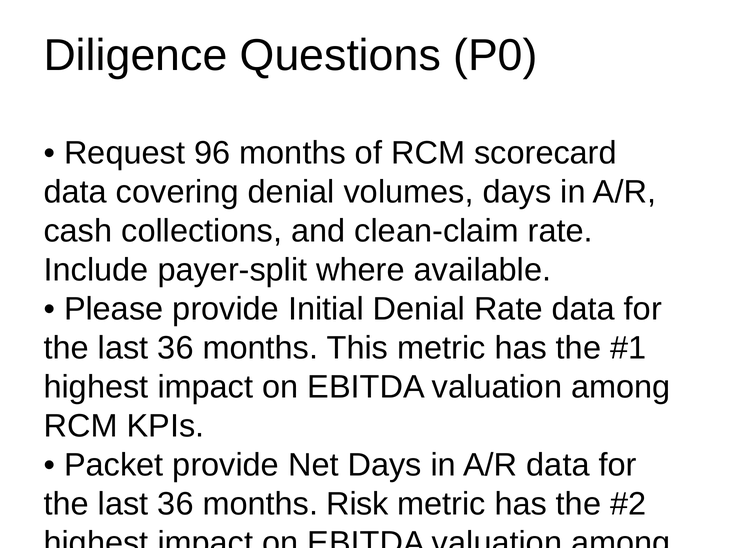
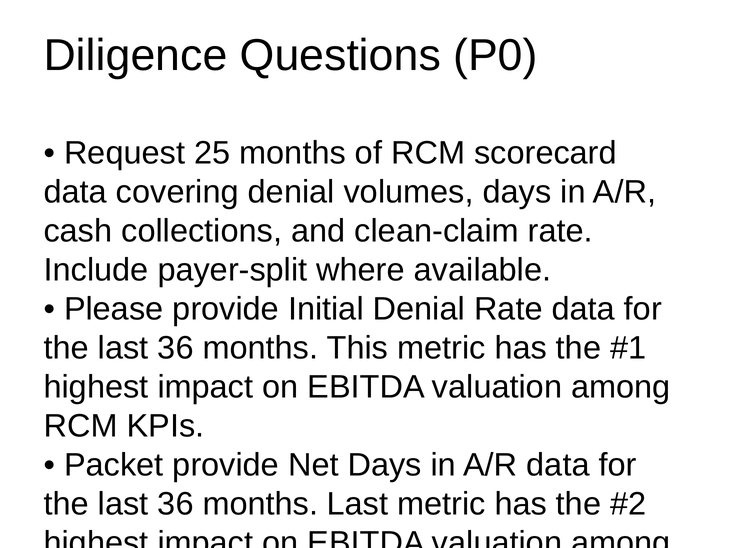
96: 96 -> 25 (212, 153)
months Risk: Risk -> Last (357, 504)
